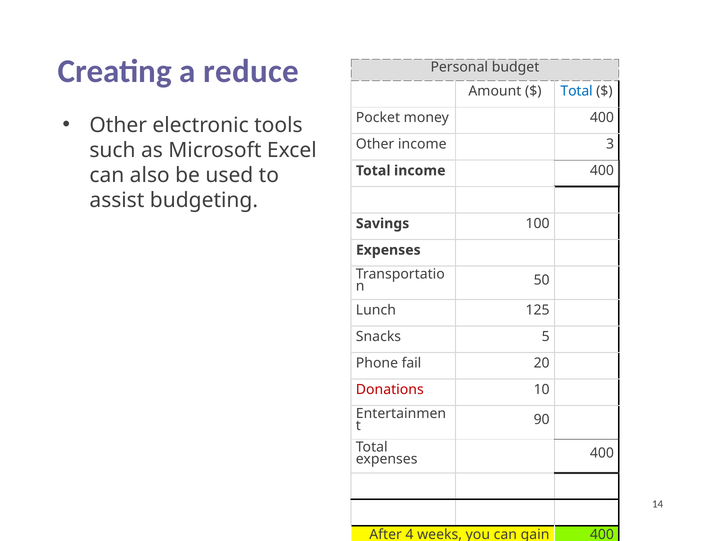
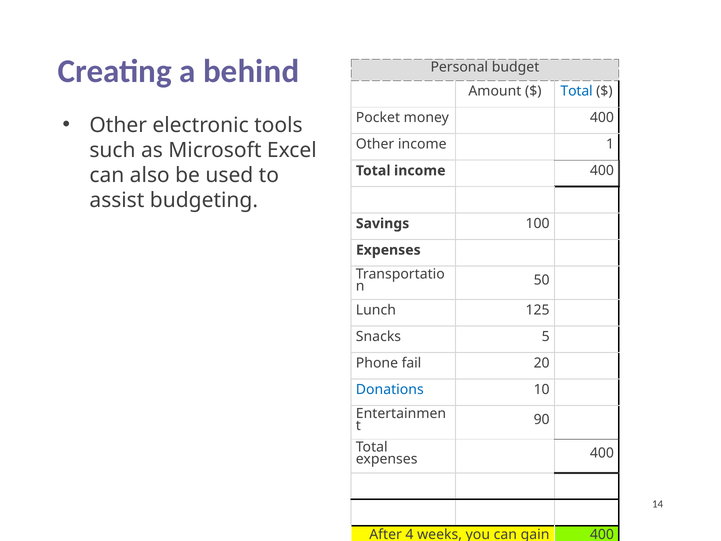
reduce: reduce -> behind (251, 71)
3: 3 -> 1 (610, 144)
Donations colour: red -> blue (390, 389)
